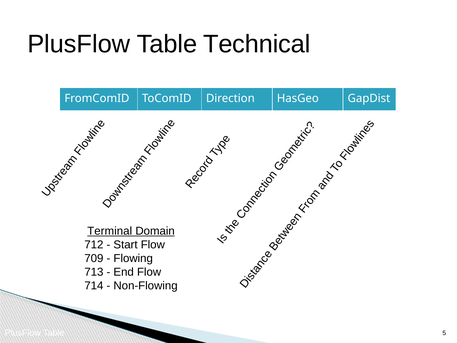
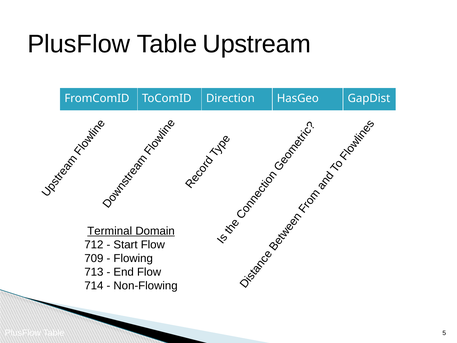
Technical: Technical -> Upstream (257, 44)
